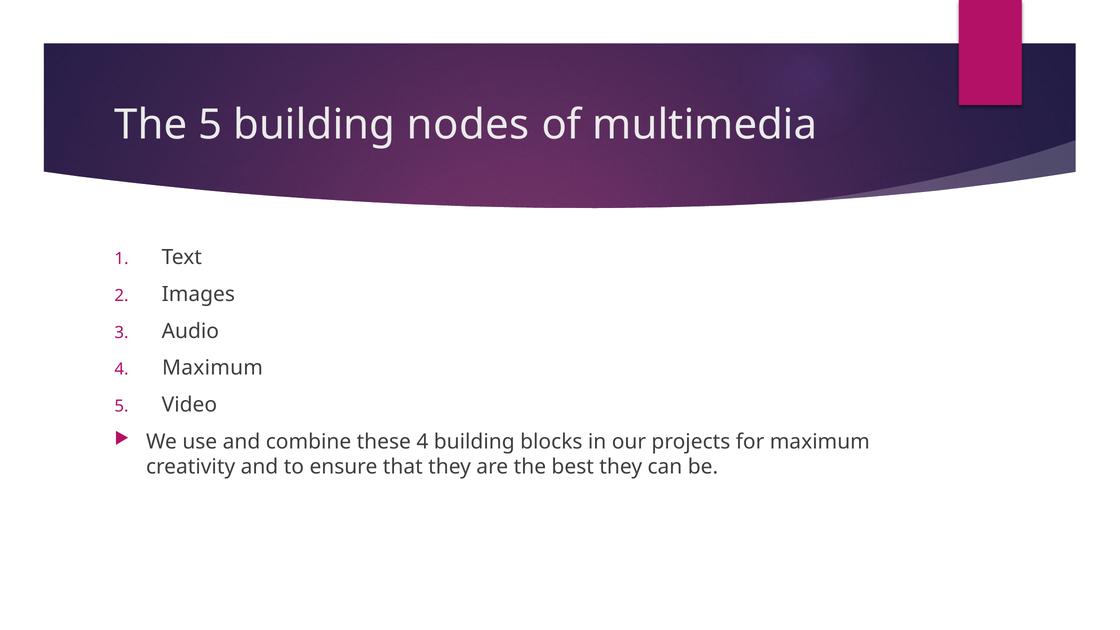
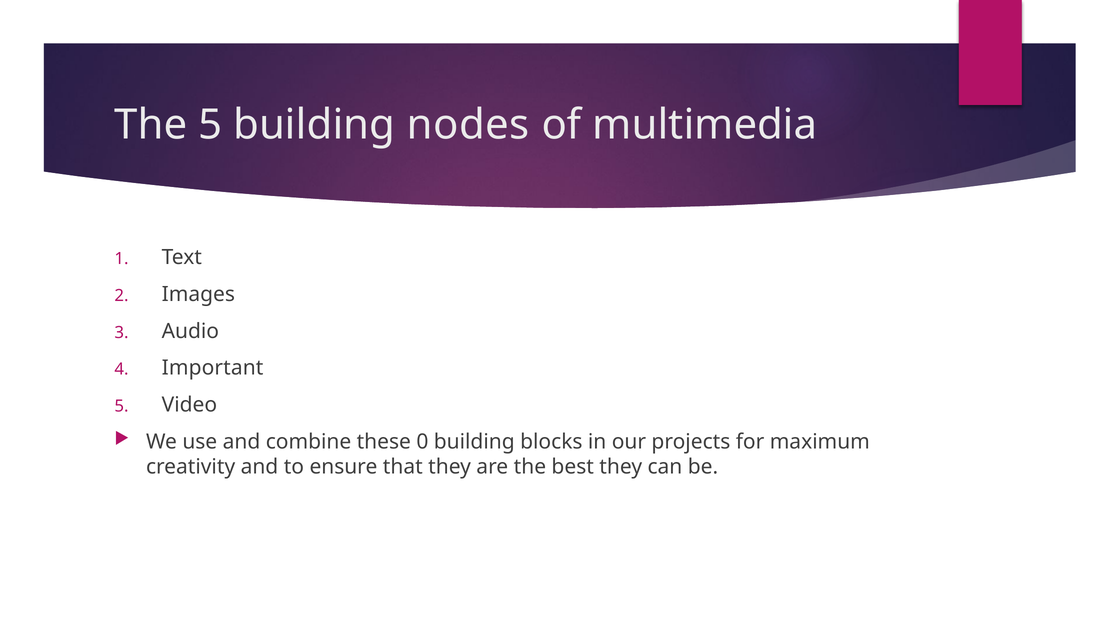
Maximum: Maximum -> Important (213, 368)
these 4: 4 -> 0 (422, 442)
